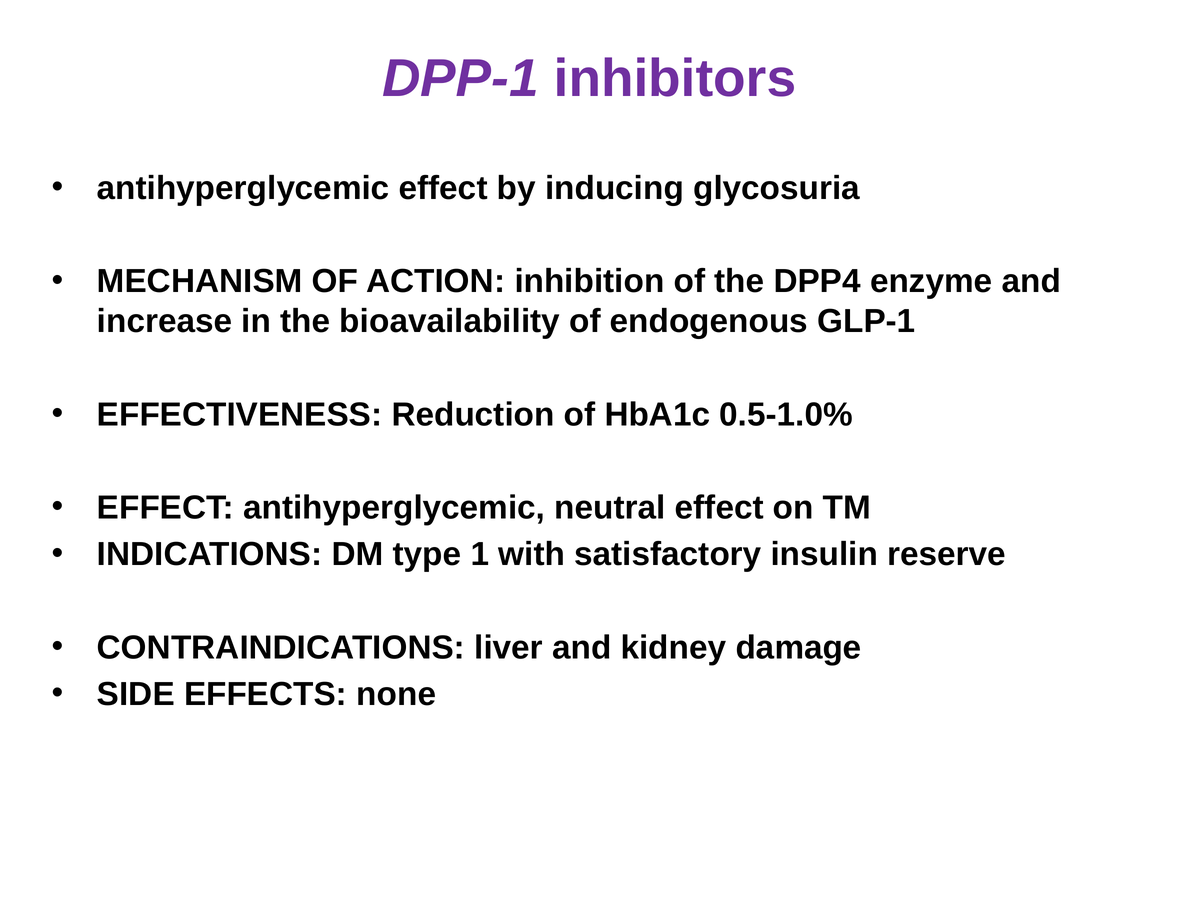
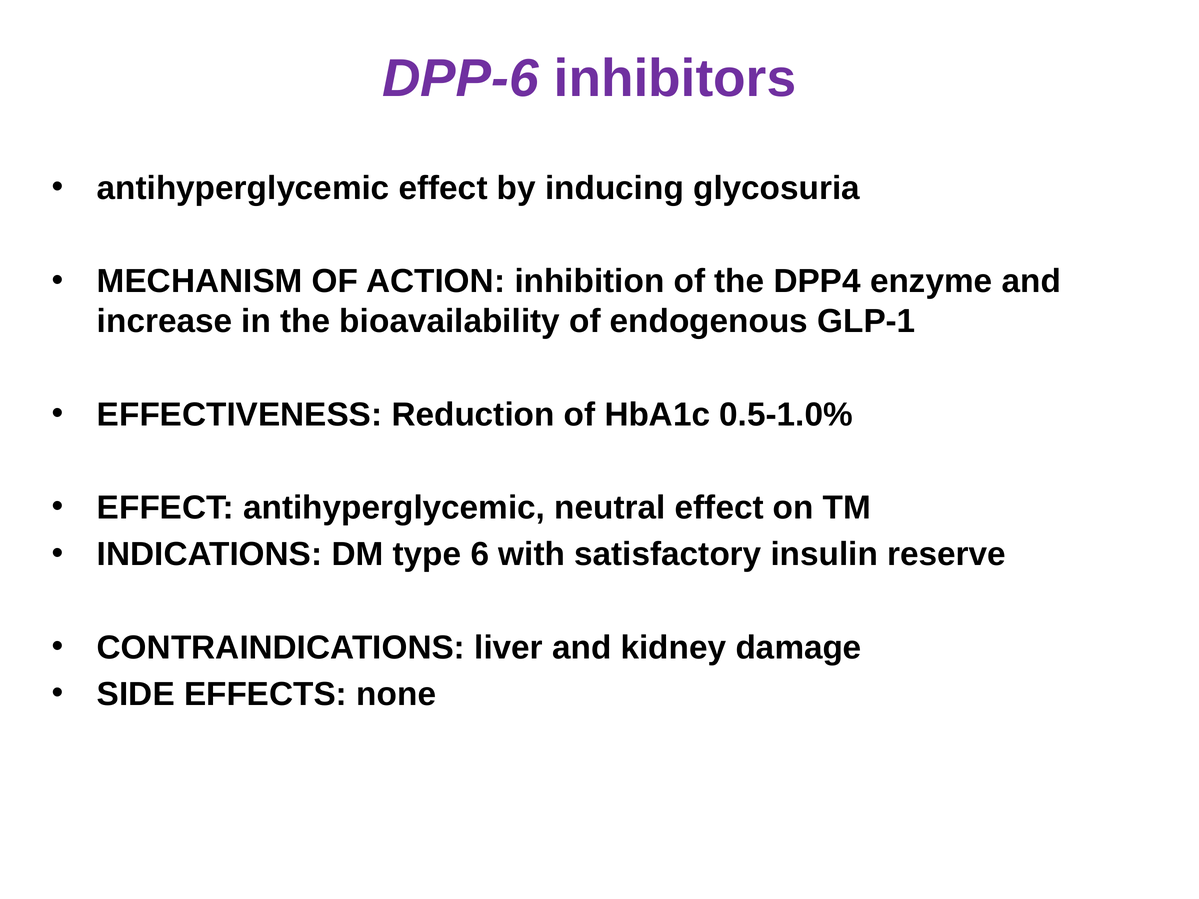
DPP-1: DPP-1 -> DPP-6 (460, 79)
1: 1 -> 6 (480, 555)
